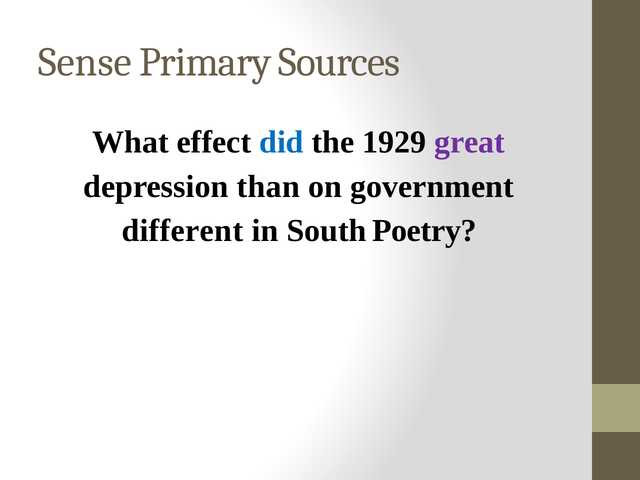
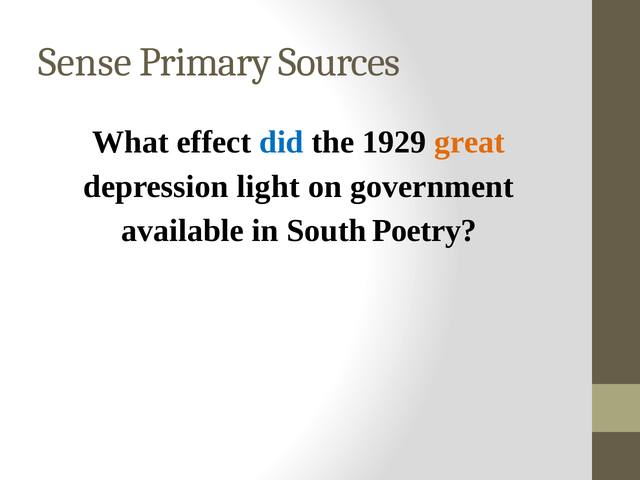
great colour: purple -> orange (470, 142)
than: than -> light (268, 187)
different: different -> available (183, 231)
